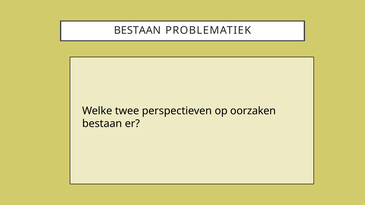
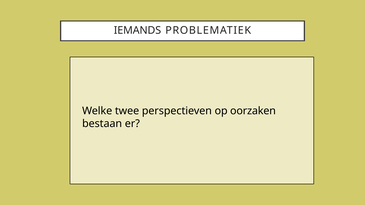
BESTAAN: BESTAAN -> IEMANDS (137, 30)
